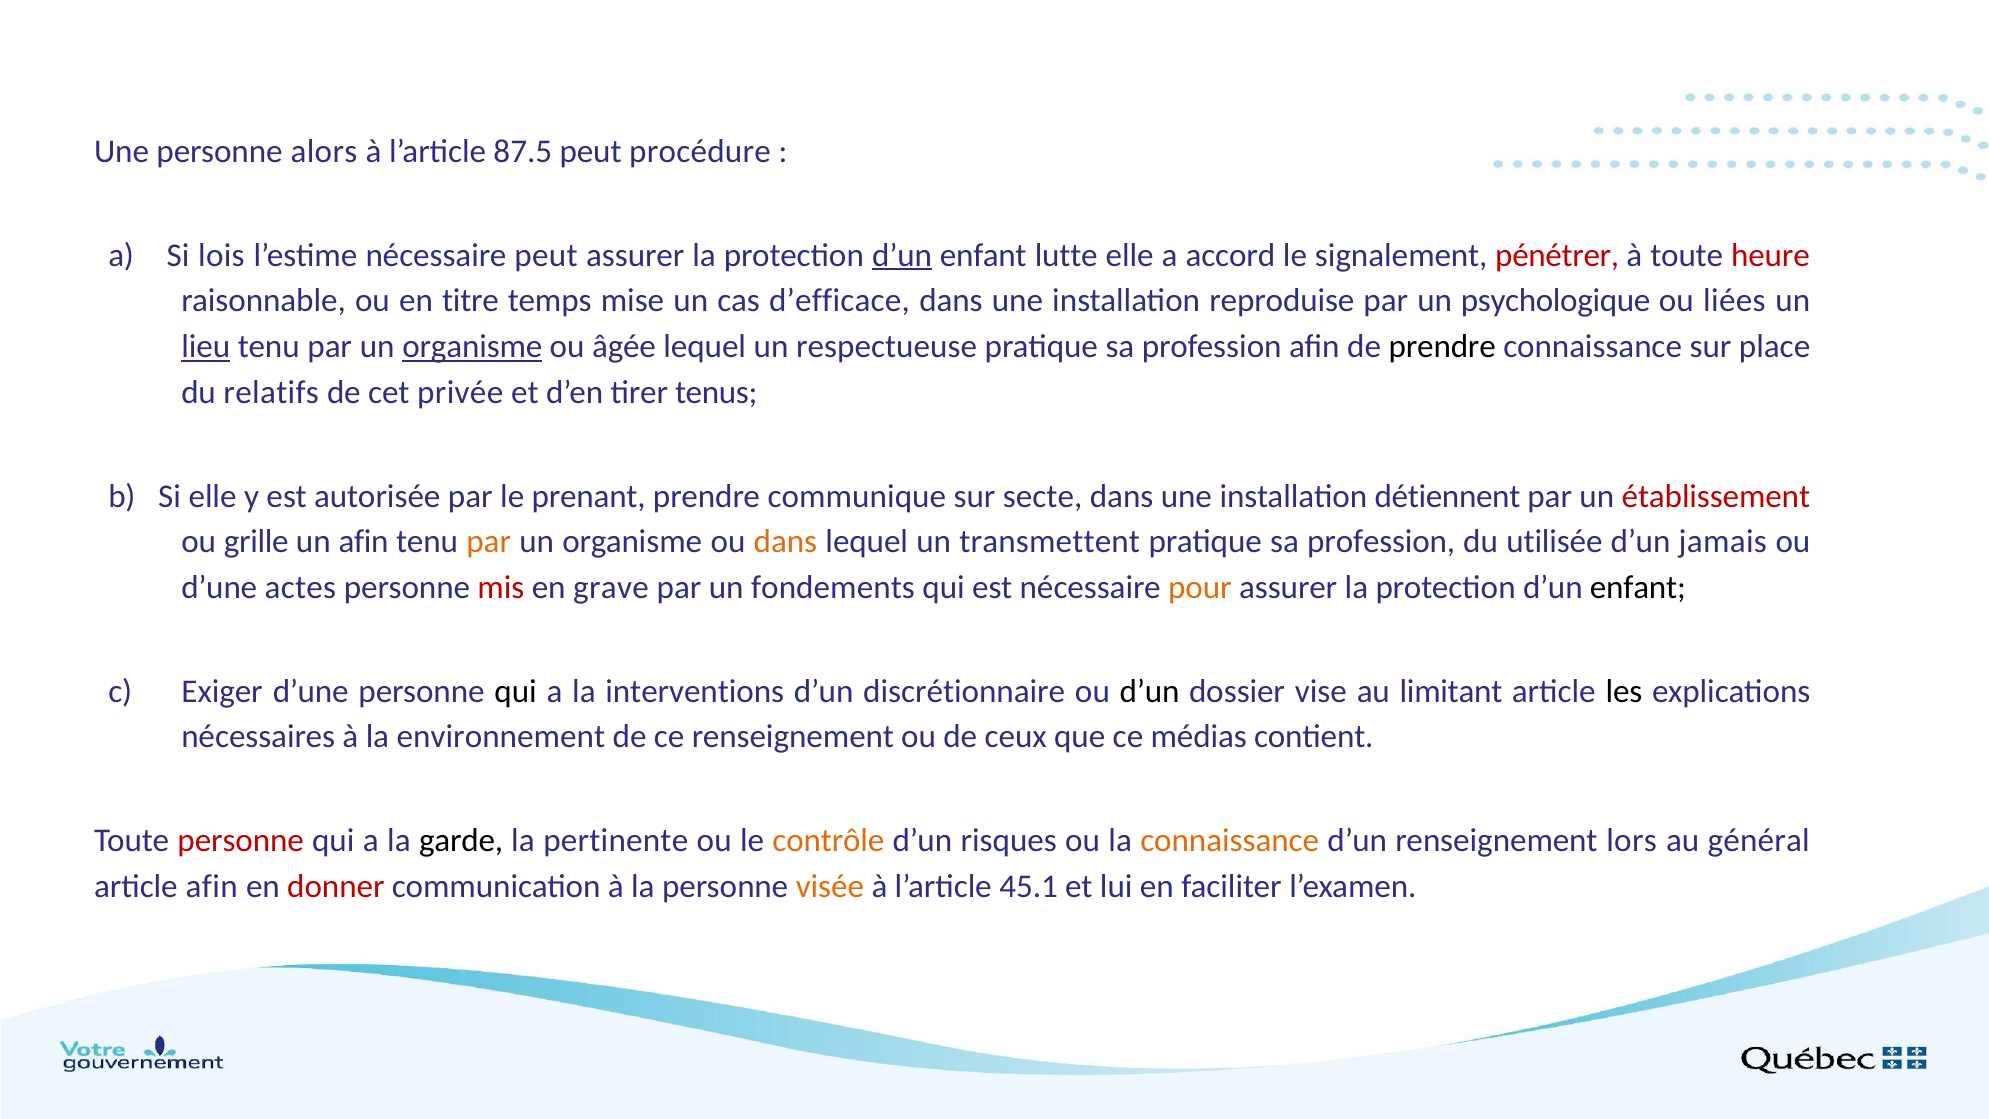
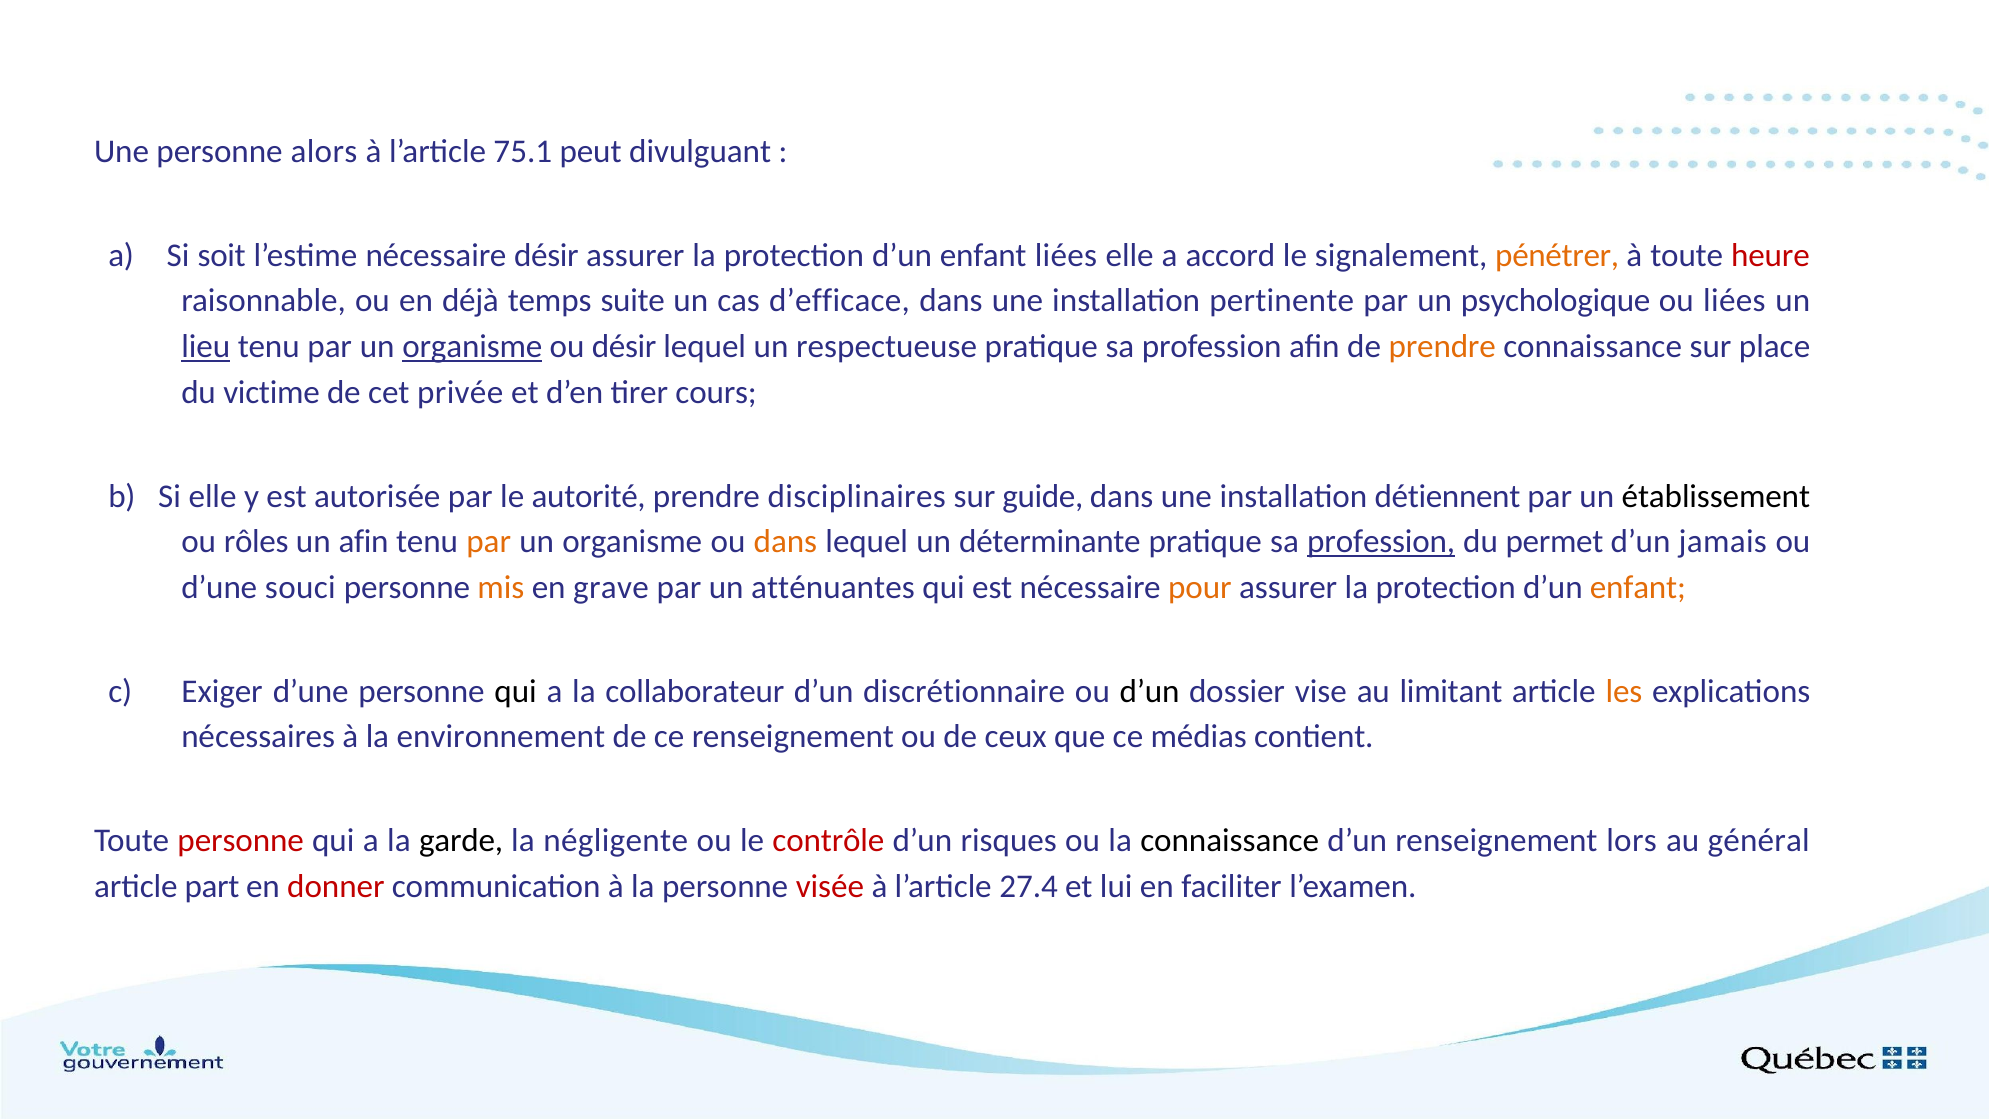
87.5: 87.5 -> 75.1 (523, 151)
procédure: procédure -> divulguant (700, 151)
lois: lois -> soit (222, 255)
nécessaire peut: peut -> désir (546, 255)
d’un underline: present -> none (902, 255)
enfant lutte: lutte -> liées (1066, 255)
pénétrer colour: red -> orange (1557, 255)
titre: titre -> déjà (470, 301)
mise: mise -> suite (633, 301)
reproduise: reproduise -> pertinente (1282, 301)
ou âgée: âgée -> désir (624, 346)
prendre colour: black -> orange (1442, 346)
relatifs: relatifs -> victime (272, 392)
tenus: tenus -> cours (716, 392)
prenant: prenant -> autorité (589, 496)
communique: communique -> disciplinaires (857, 496)
secte: secte -> guide (1043, 496)
établissement colour: red -> black (1716, 496)
grille: grille -> rôles (256, 542)
transmettent: transmettent -> déterminante (1050, 542)
profession underline: none -> present (1381, 542)
utilisée: utilisée -> permet (1555, 542)
actes: actes -> souci (300, 587)
mis colour: red -> orange (501, 587)
fondements: fondements -> atténuantes (833, 587)
enfant colour: black -> orange (1638, 587)
interventions: interventions -> collaborateur (695, 691)
les colour: black -> orange (1624, 691)
pertinente: pertinente -> négligente (616, 841)
contrôle colour: orange -> red (828, 841)
connaissance colour: orange -> black (1230, 841)
article afin: afin -> part (212, 886)
visée colour: orange -> red (830, 886)
45.1: 45.1 -> 27.4 (1029, 886)
